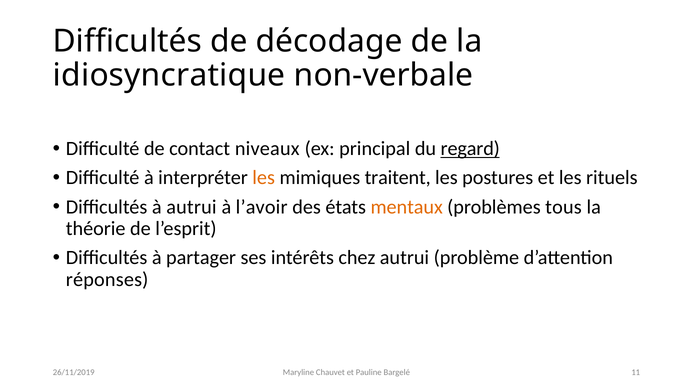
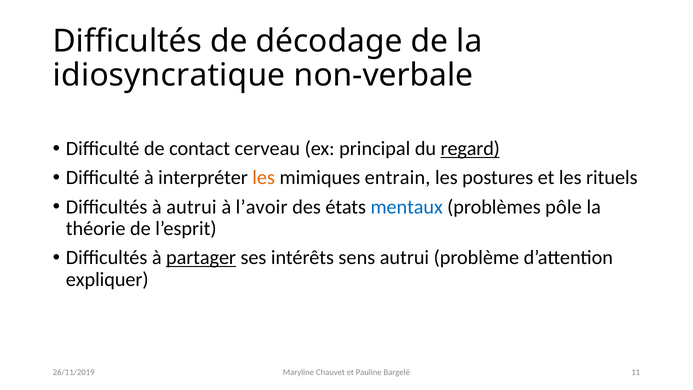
niveaux: niveaux -> cerveau (267, 149)
traitent: traitent -> entrain (398, 178)
mentaux colour: orange -> blue (407, 207)
tous: tous -> pôle (563, 207)
partager underline: none -> present (201, 258)
chez: chez -> sens (357, 258)
réponses: réponses -> expliquer (107, 279)
